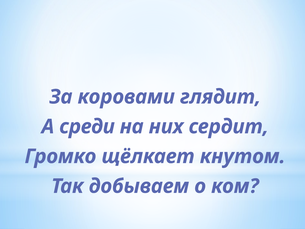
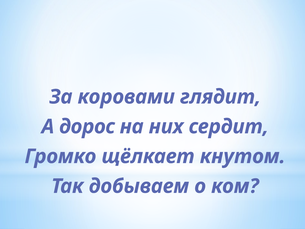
среди: среди -> дорос (87, 126)
